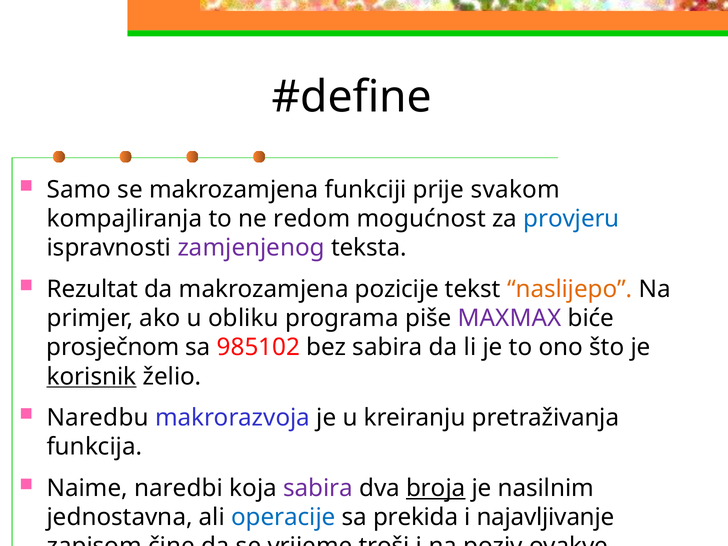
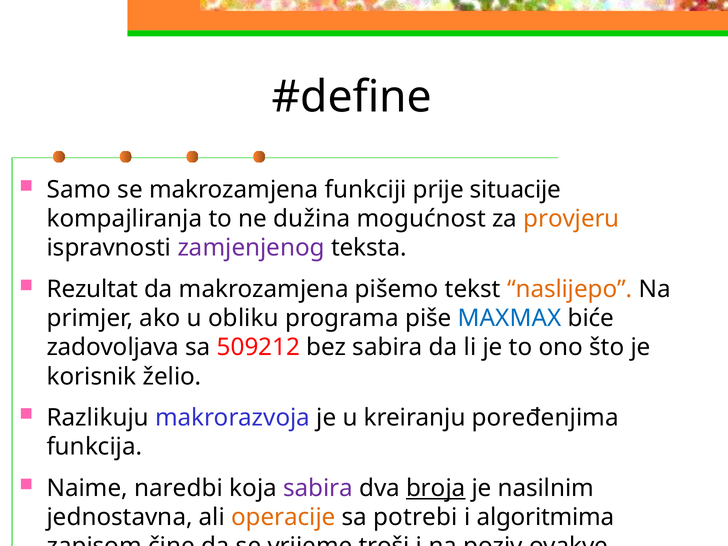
svakom: svakom -> situacije (516, 190)
redom: redom -> dužina (312, 219)
provjeru colour: blue -> orange (571, 219)
pozicije: pozicije -> pišemo (397, 289)
MAXMAX colour: purple -> blue (510, 318)
prosječnom: prosječnom -> zadovoljava (113, 347)
985102: 985102 -> 509212 (258, 347)
korisnik underline: present -> none (92, 377)
Naredbu: Naredbu -> Razlikuju (98, 418)
pretraživanja: pretraživanja -> poređenjima (545, 418)
operacije colour: blue -> orange (283, 517)
prekida: prekida -> potrebi (415, 517)
najavljivanje: najavljivanje -> algoritmima (546, 517)
